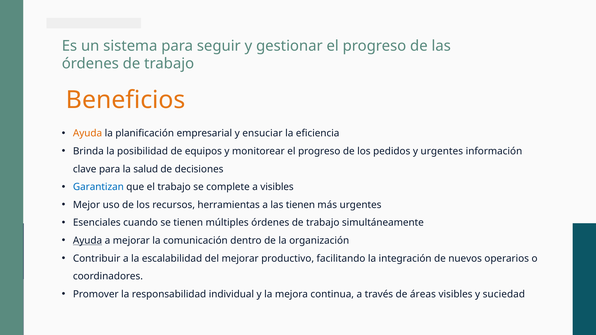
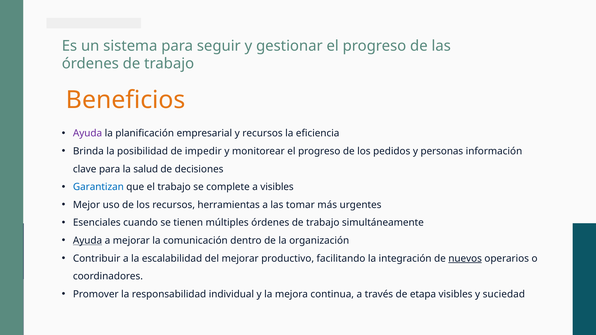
Ayuda colour: orange -> purple (88, 133)
y ensuciar: ensuciar -> recursos (262, 133)
equipos: equipos -> impedir (203, 151)
y urgentes: urgentes -> personas (442, 151)
las tienen: tienen -> tomar (300, 205)
nuevos underline: none -> present (465, 259)
áreas: áreas -> etapa (423, 294)
